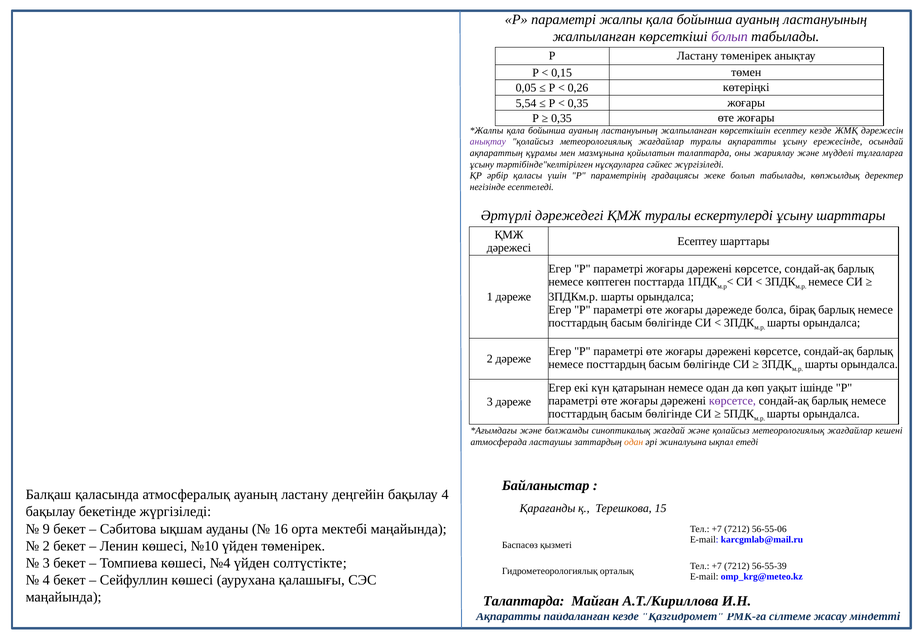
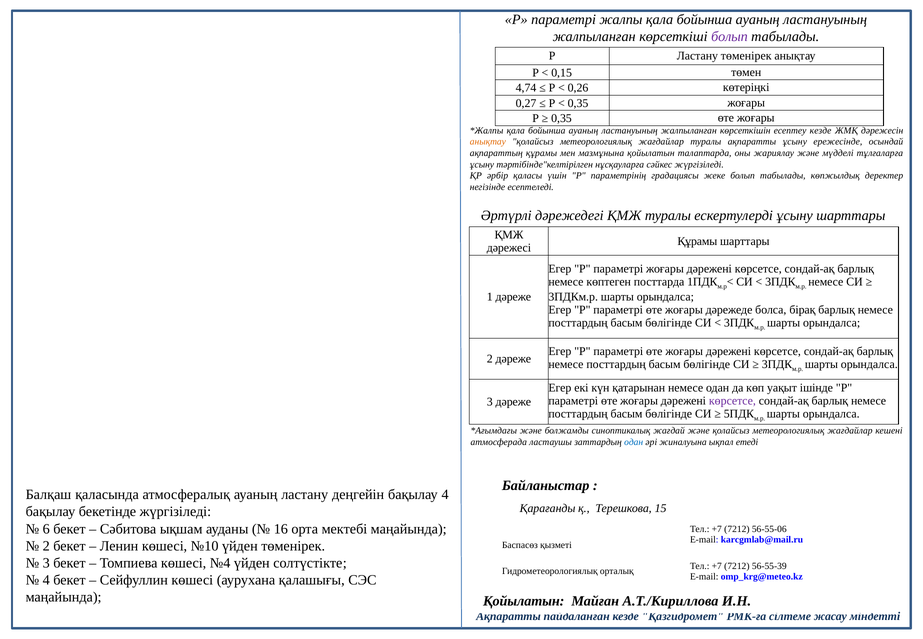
0,05: 0,05 -> 4,74 (526, 88)
5,54: 5,54 -> 0,27 (526, 103)
анықтау colour: purple -> orange (488, 142)
Есептеу: Есептеу -> Құрамы (697, 241)
одан colour: orange -> blue (634, 442)
9: 9 -> 6 (46, 529)
Талаптарда: Талаптарда -> Қойылатын (524, 601)
